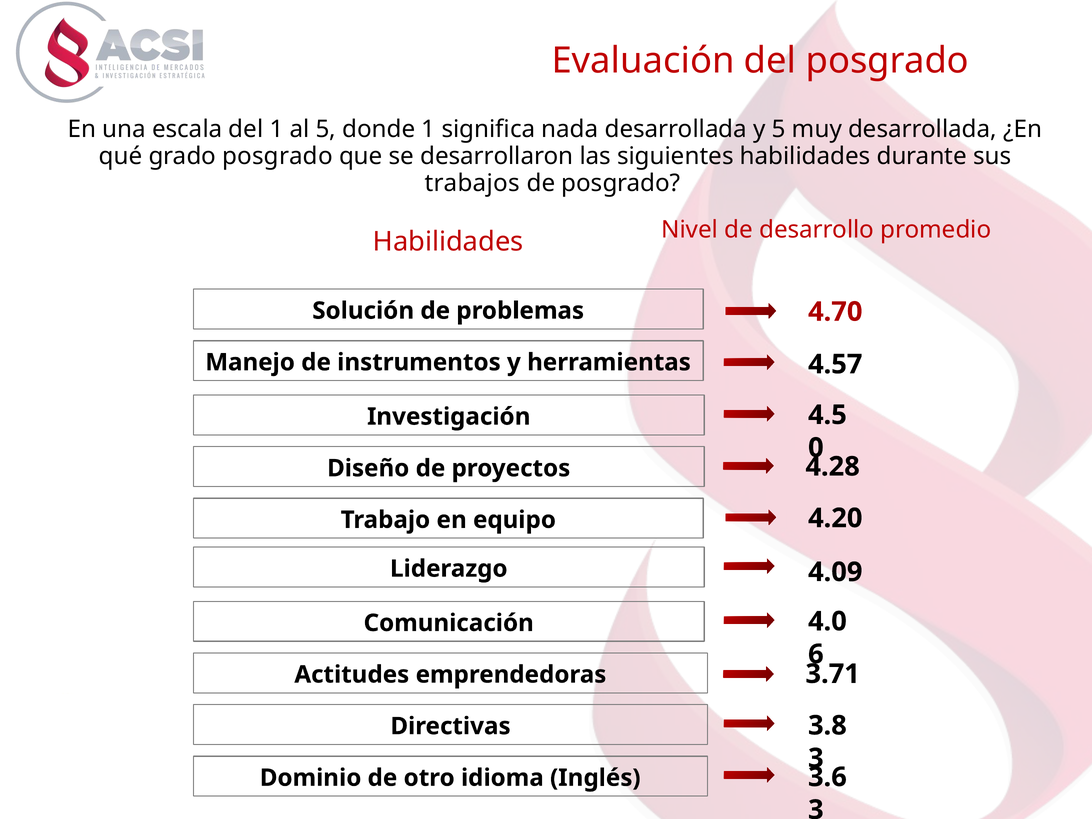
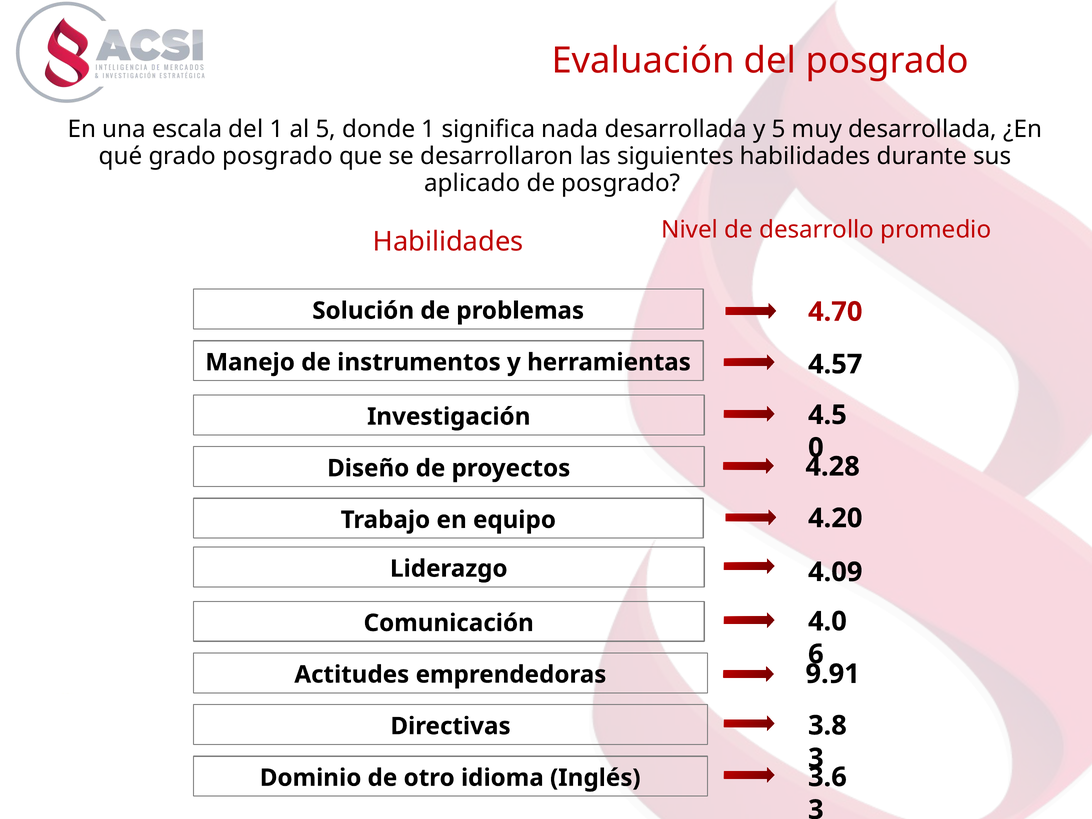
trabajos: trabajos -> aplicado (472, 183)
3.71: 3.71 -> 9.91 (833, 674)
